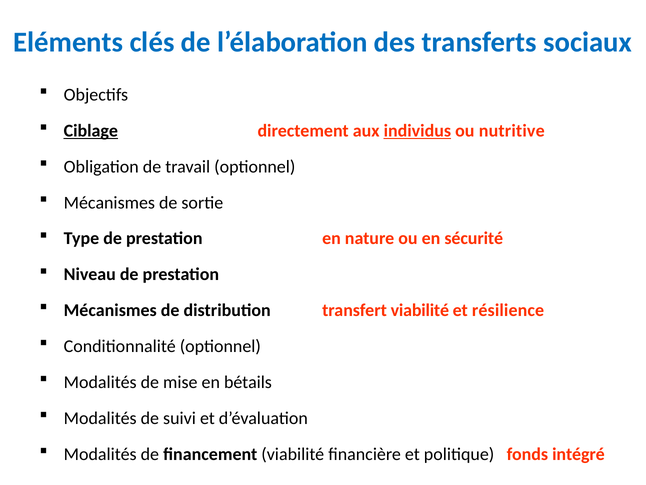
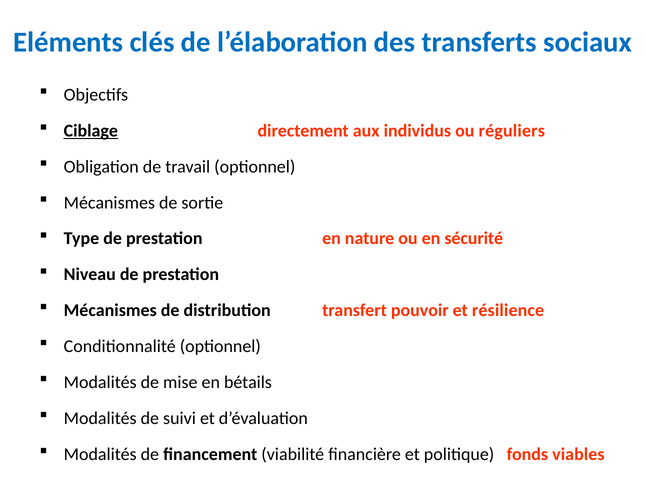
individus underline: present -> none (417, 131)
nutritive: nutritive -> réguliers (512, 131)
transfert viabilité: viabilité -> pouvoir (420, 310)
intégré: intégré -> viables (578, 454)
